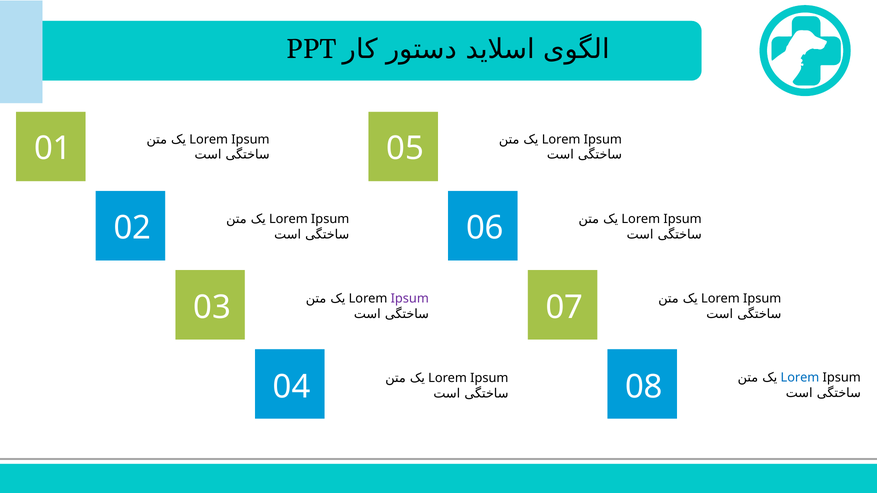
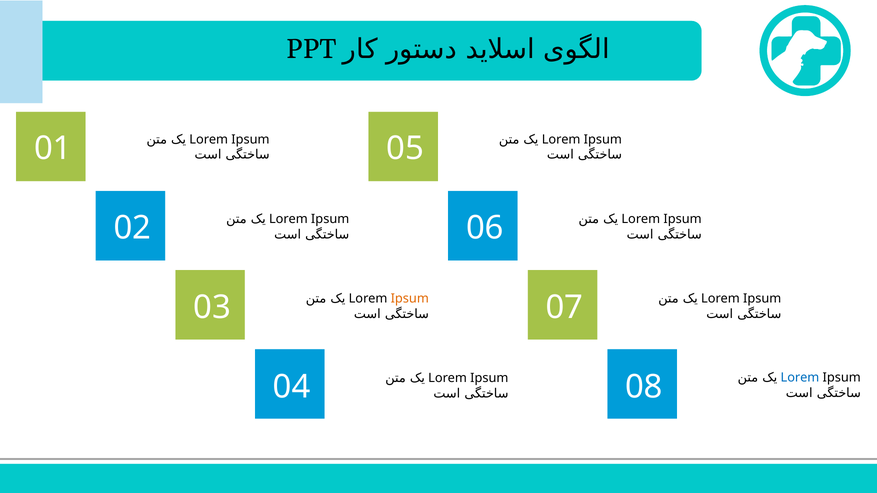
Ipsum colour: purple -> orange (410, 299)
